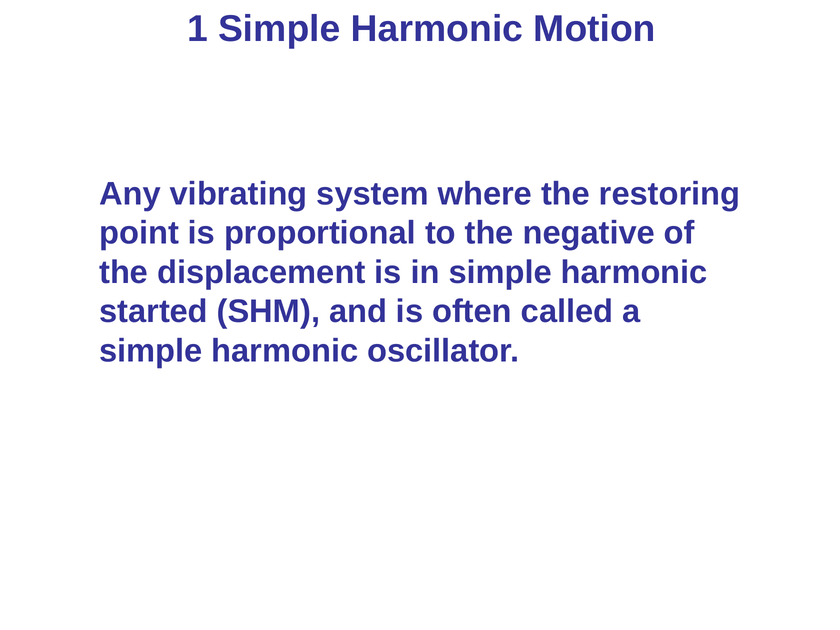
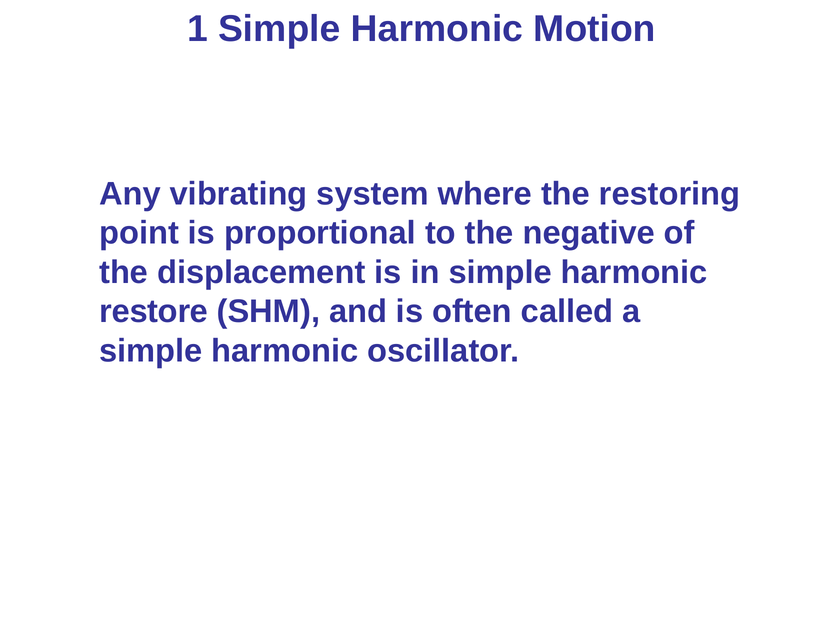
started: started -> restore (154, 312)
